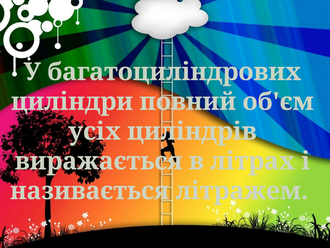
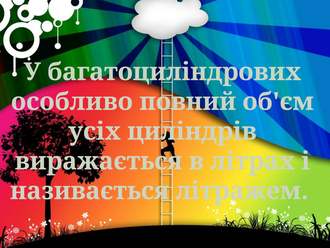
циліндри: циліндри -> особливо (72, 101)
